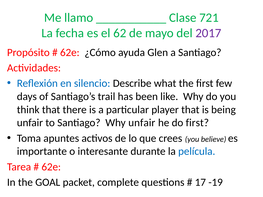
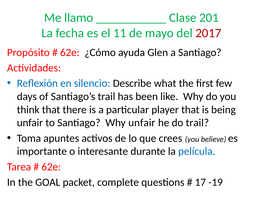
721: 721 -> 201 (209, 18)
62: 62 -> 11 (120, 33)
2017 colour: purple -> red (208, 33)
do first: first -> trail (197, 123)
